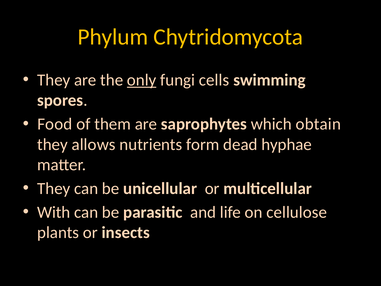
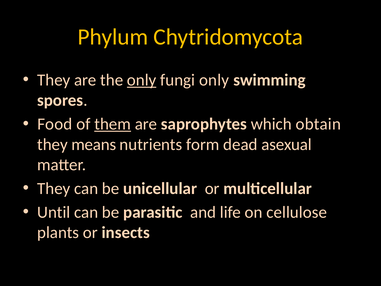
fungi cells: cells -> only (214, 80)
them underline: none -> present (113, 124)
allows: allows -> means (94, 144)
hyphae: hyphae -> asexual (287, 144)
With: With -> Until (54, 212)
